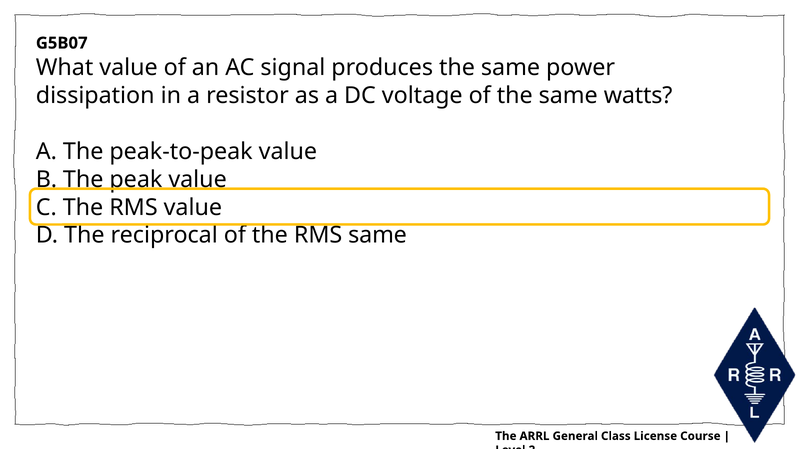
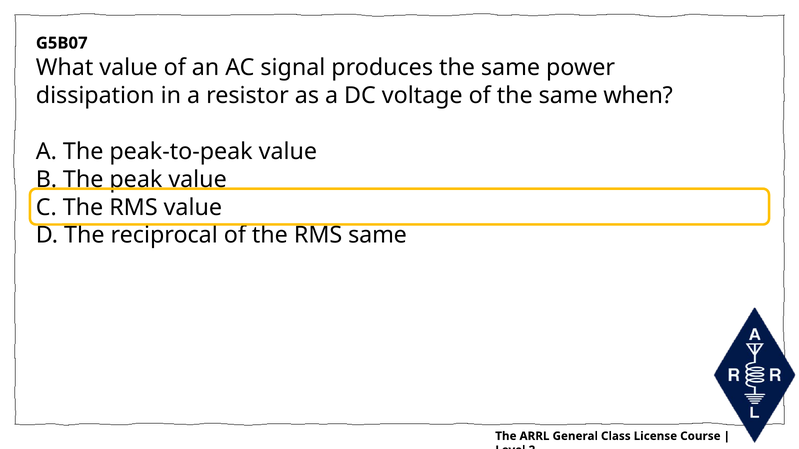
watts: watts -> when (638, 96)
